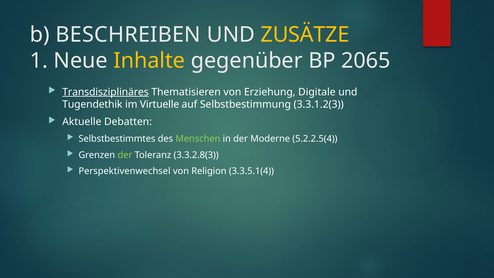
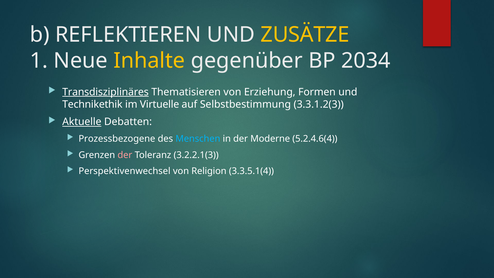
BESCHREIBEN: BESCHREIBEN -> REFLEKTIEREN (128, 35)
2065: 2065 -> 2034 (366, 61)
Digitale: Digitale -> Formen (317, 92)
Tugendethik: Tugendethik -> Technikethik (92, 104)
Aktuelle underline: none -> present (82, 122)
Selbstbestimmtes: Selbstbestimmtes -> Prozessbezogene (117, 139)
Menschen colour: light green -> light blue (198, 139)
5.2.2.5(4: 5.2.2.5(4 -> 5.2.4.6(4 (315, 139)
der colour: light green -> pink (125, 155)
3.3.2.8(3: 3.3.2.8(3 -> 3.2.2.1(3 (196, 155)
